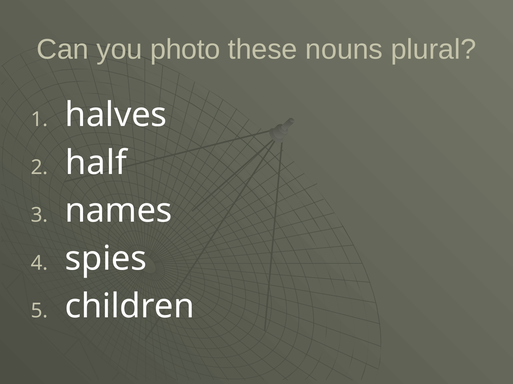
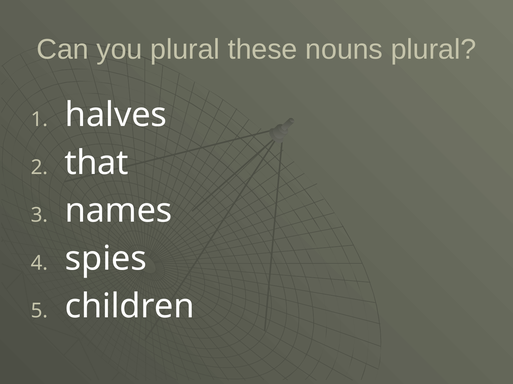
you photo: photo -> plural (185, 50)
half: half -> that (96, 163)
